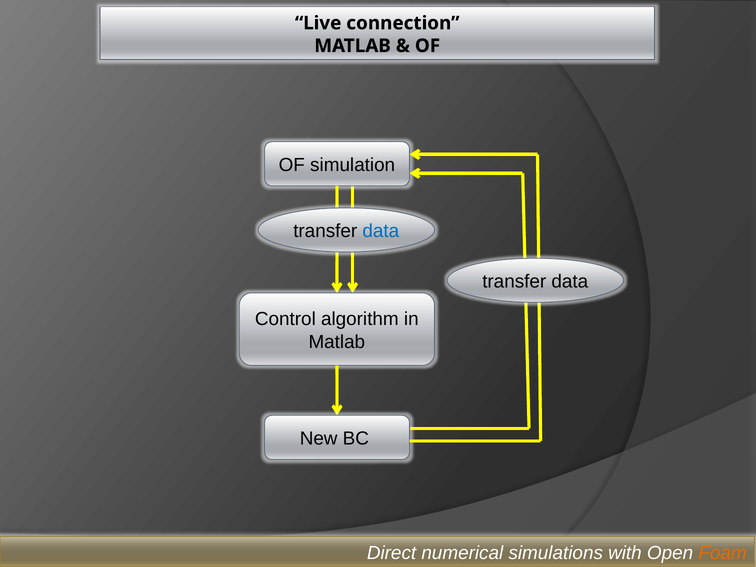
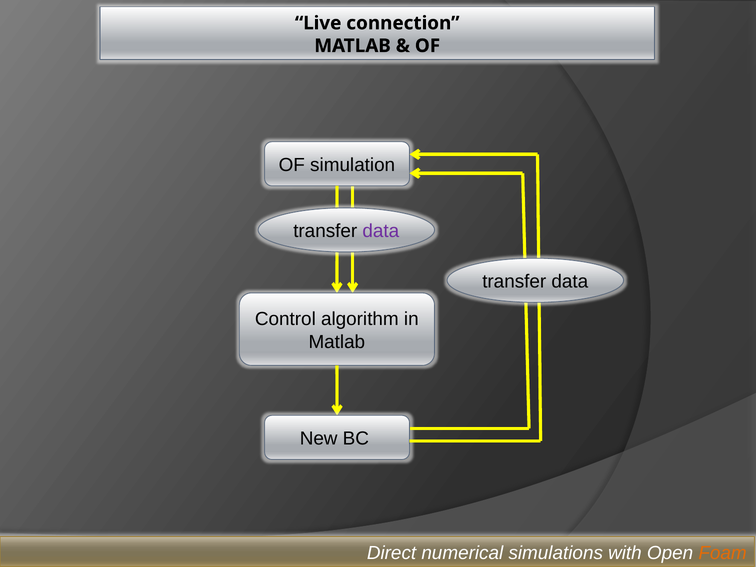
data colour: blue -> purple (381, 231)
